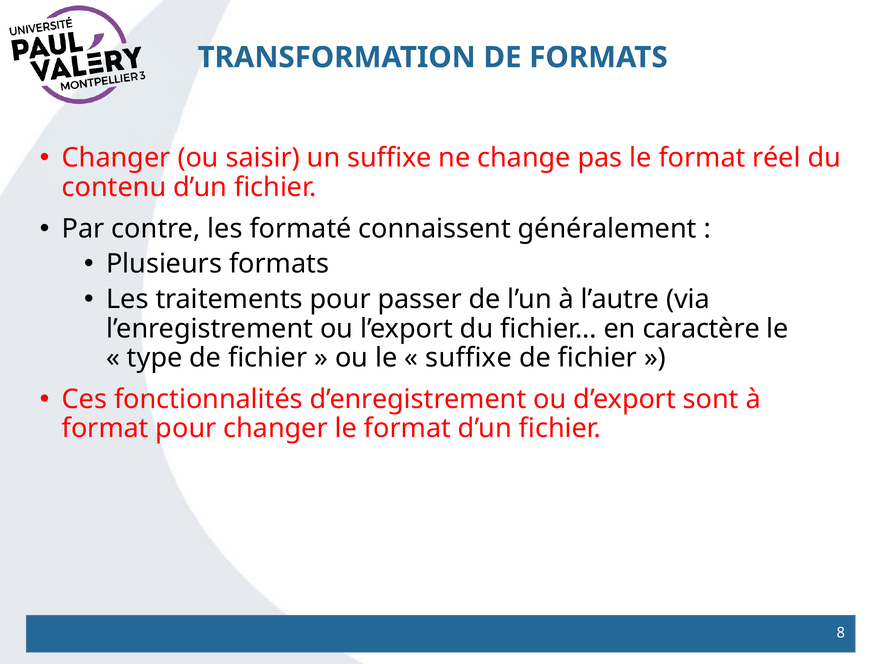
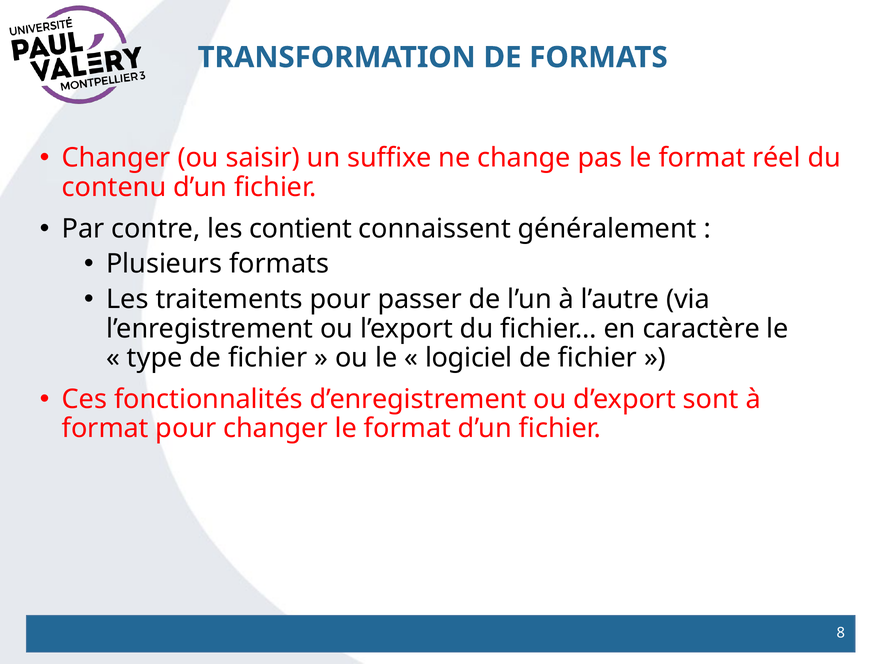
formaté: formaté -> contient (301, 229)
suffixe: suffixe -> logiciel (469, 358)
